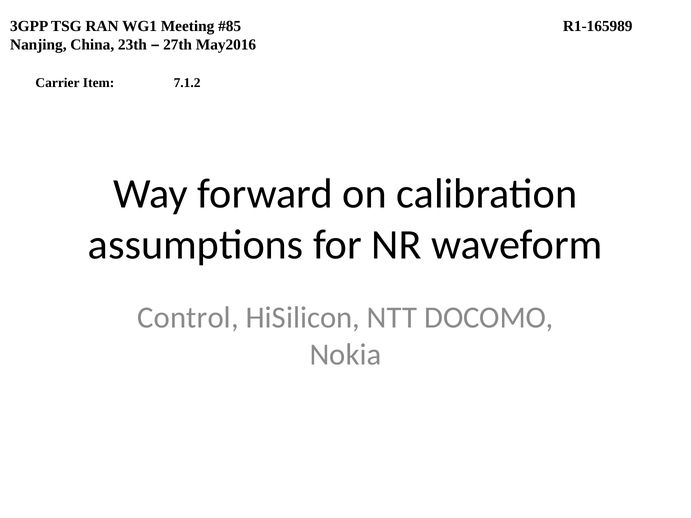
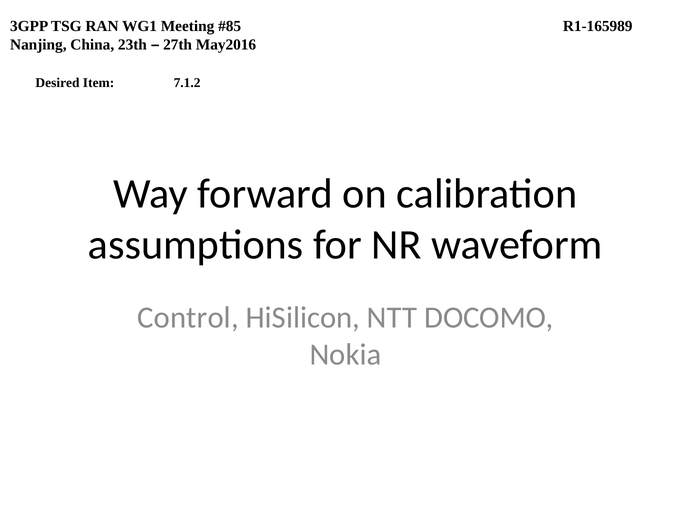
Carrier: Carrier -> Desired (57, 83)
